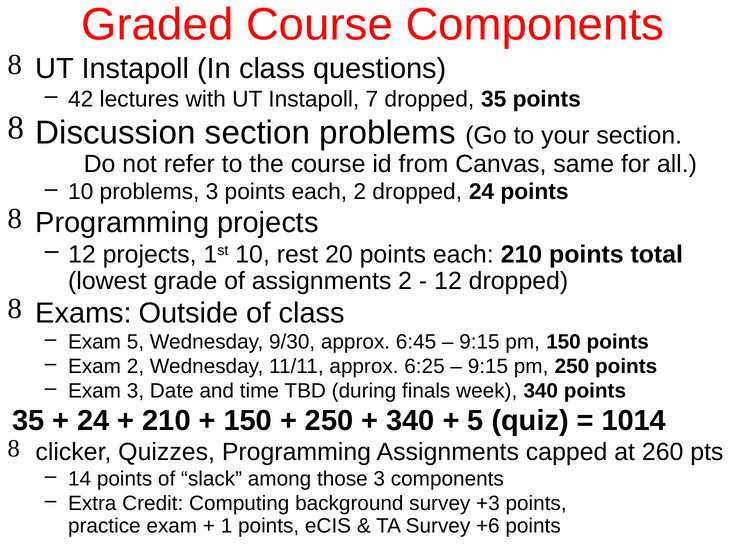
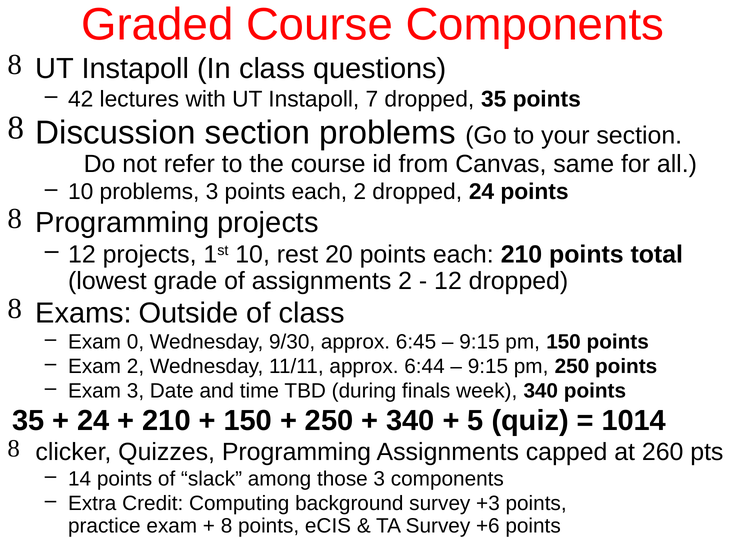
Exam 5: 5 -> 0 (135, 342)
6:25: 6:25 -> 6:44 (424, 367)
1: 1 -> 8 (227, 526)
